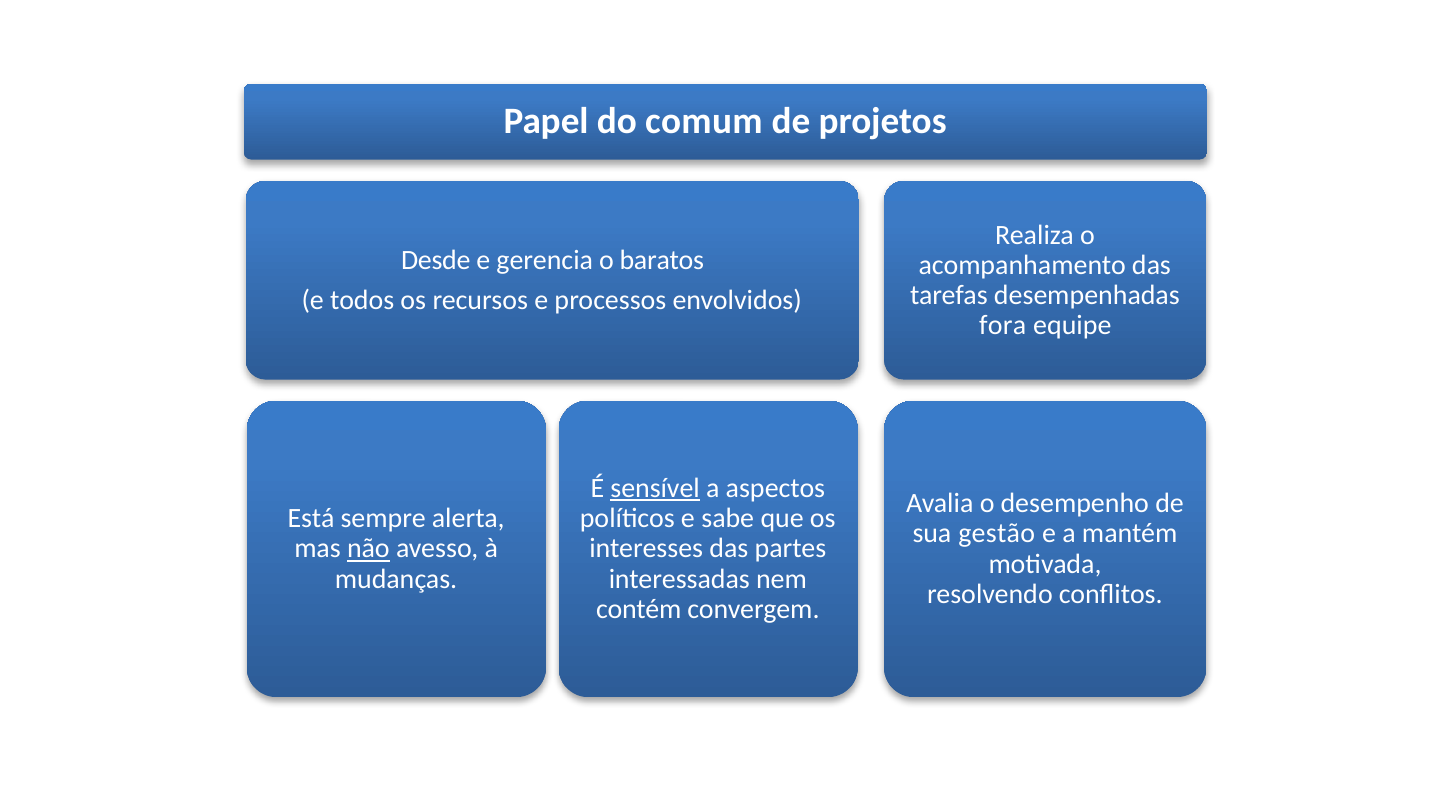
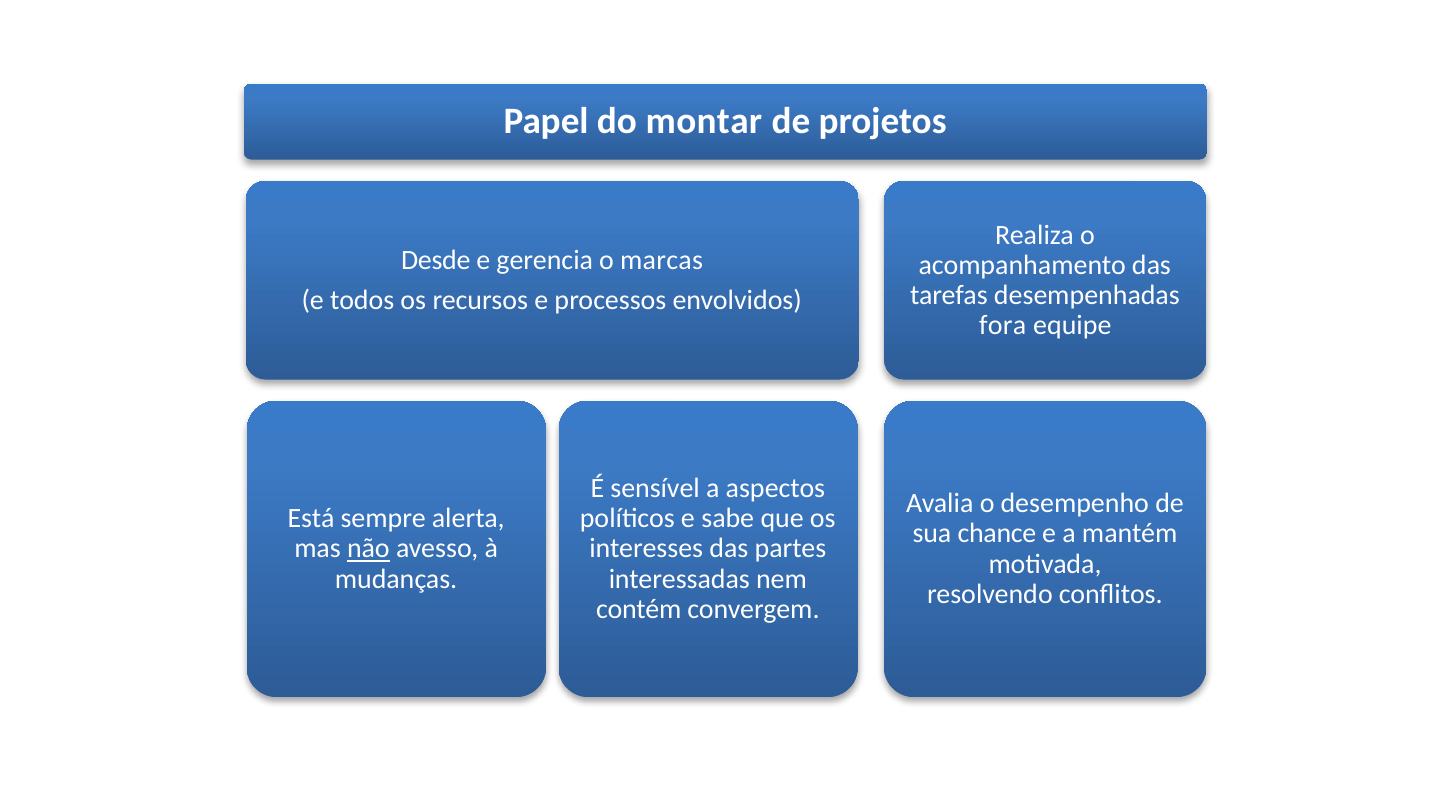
comum: comum -> montar (704, 121)
baratos: baratos -> marcas (662, 260)
sensível underline: present -> none (655, 488)
gestão: gestão -> chance (997, 534)
